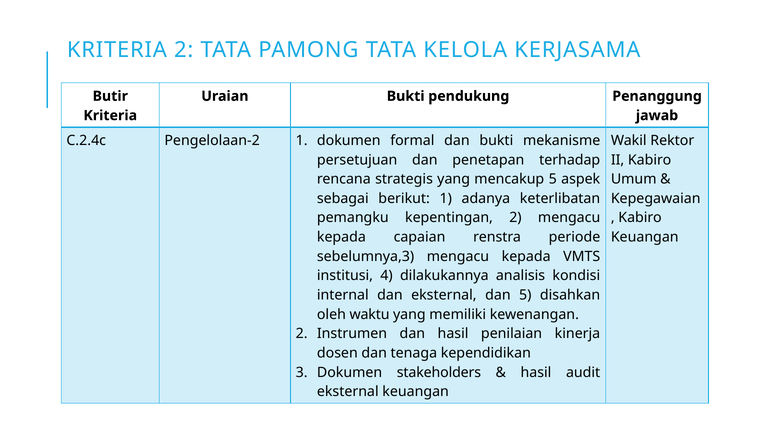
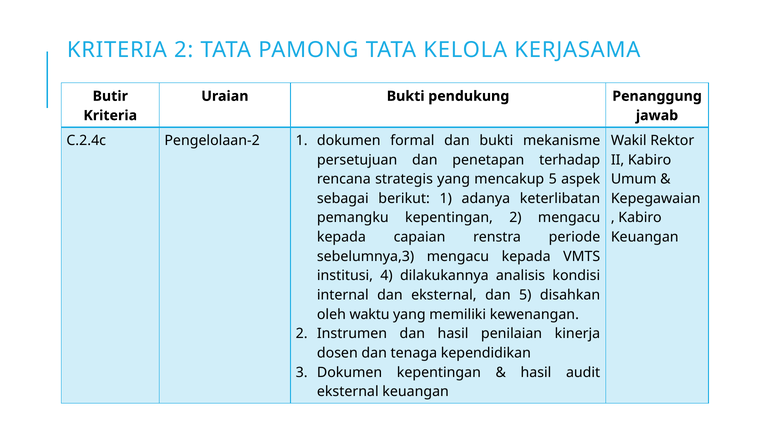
Dokumen stakeholders: stakeholders -> kepentingan (439, 372)
